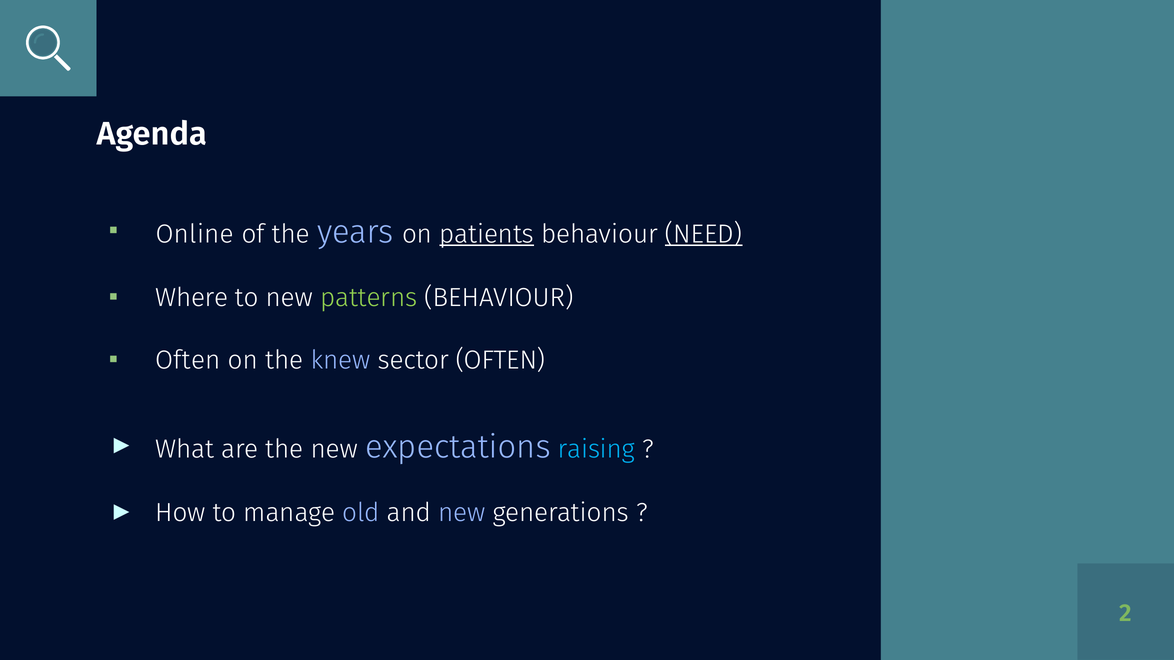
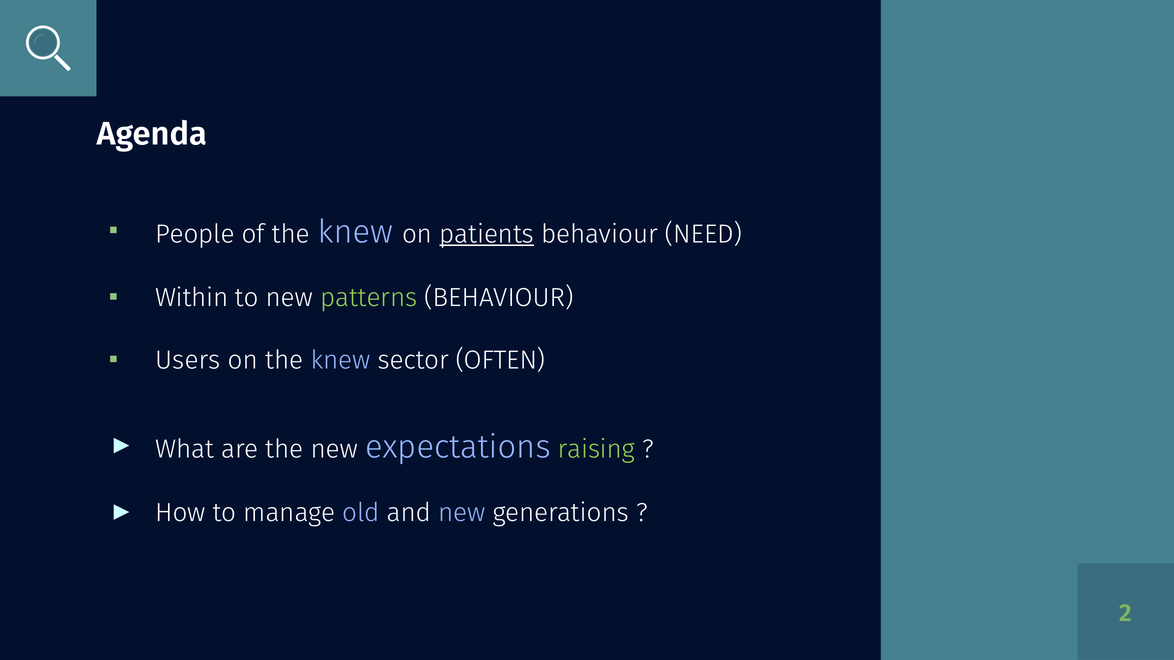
Online: Online -> People (195, 234)
of the years: years -> knew (355, 232)
NEED underline: present -> none (704, 234)
Where: Where -> Within (192, 298)
Often: Often -> Users (188, 361)
raising colour: light blue -> light green (596, 449)
